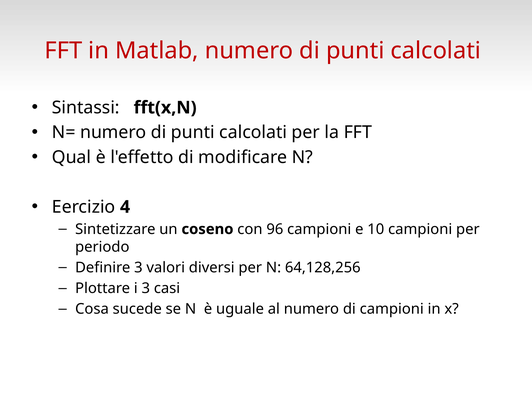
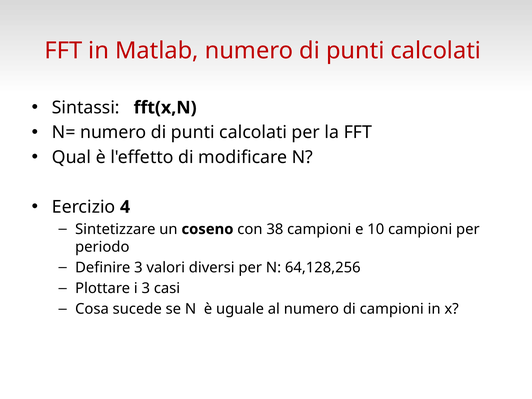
96: 96 -> 38 (275, 229)
